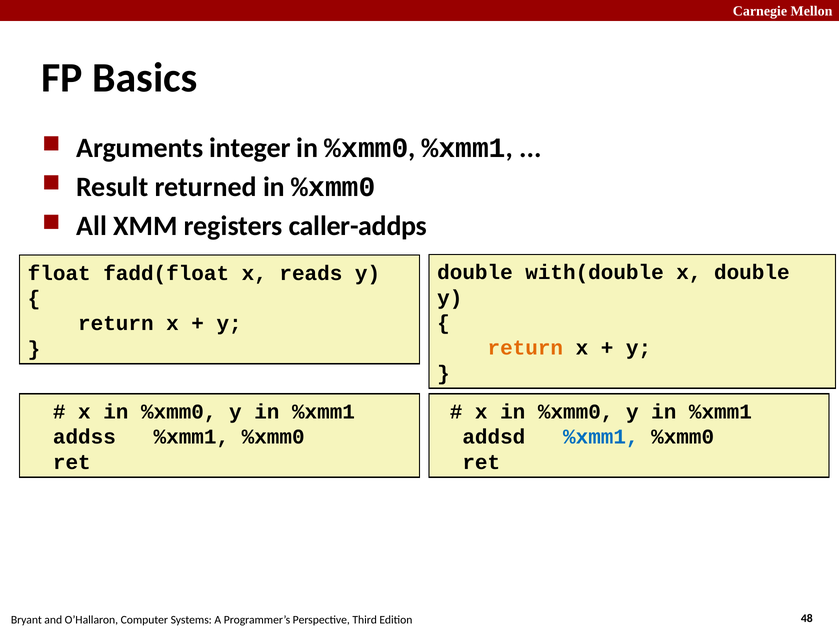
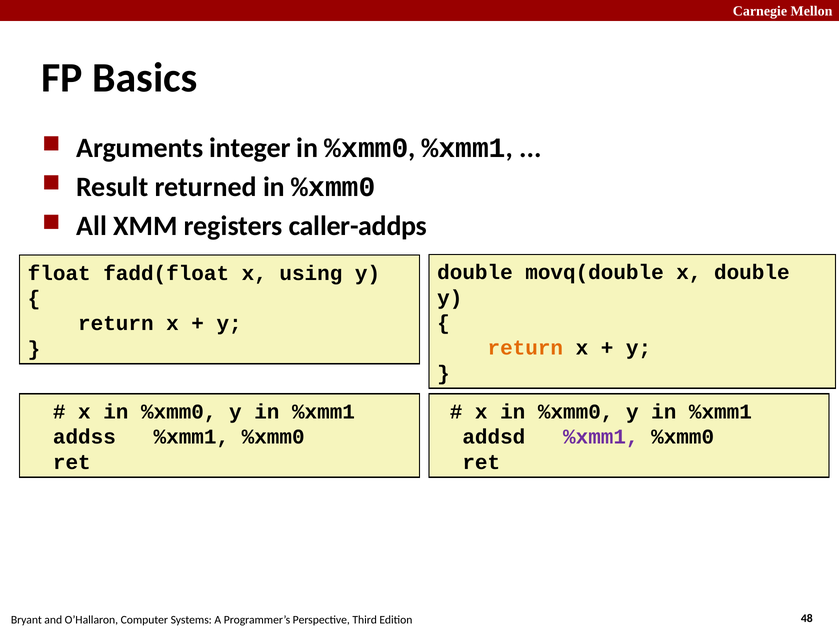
with(double: with(double -> movq(double (595, 273)
reads: reads -> using (311, 273)
%xmm1 colour: blue -> purple (601, 437)
